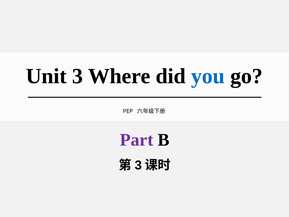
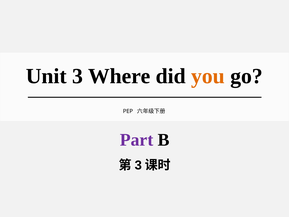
you colour: blue -> orange (208, 76)
